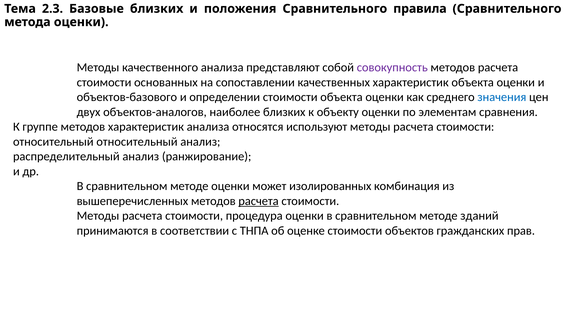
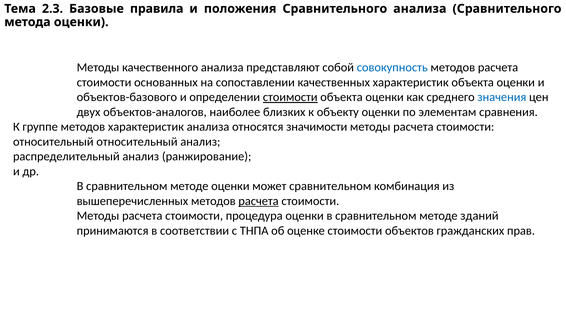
Базовые близких: близких -> правила (157, 9)
Сравнительного правила: правила -> анализа (420, 9)
совокупность colour: purple -> blue (392, 68)
стоимости underline: none -> present (290, 97)
используют: используют -> значимости (317, 127)
может изолированных: изолированных -> сравнительном (330, 186)
